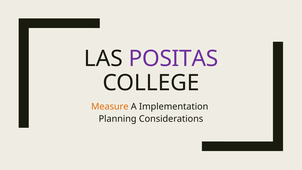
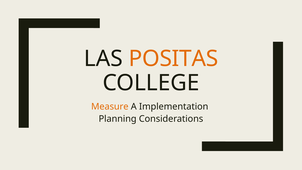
POSITAS colour: purple -> orange (173, 59)
